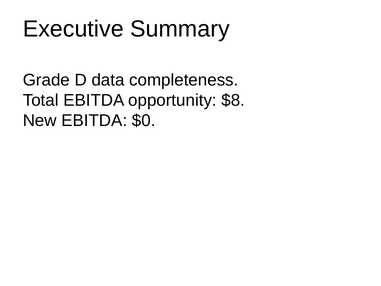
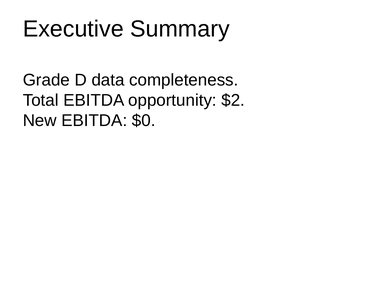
$8: $8 -> $2 (233, 100)
